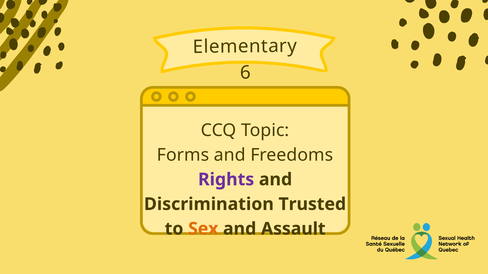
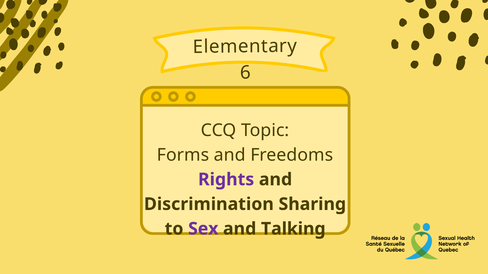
Trusted: Trusted -> Sharing (312, 205)
Sex colour: orange -> purple (203, 229)
Assault: Assault -> Talking (293, 229)
